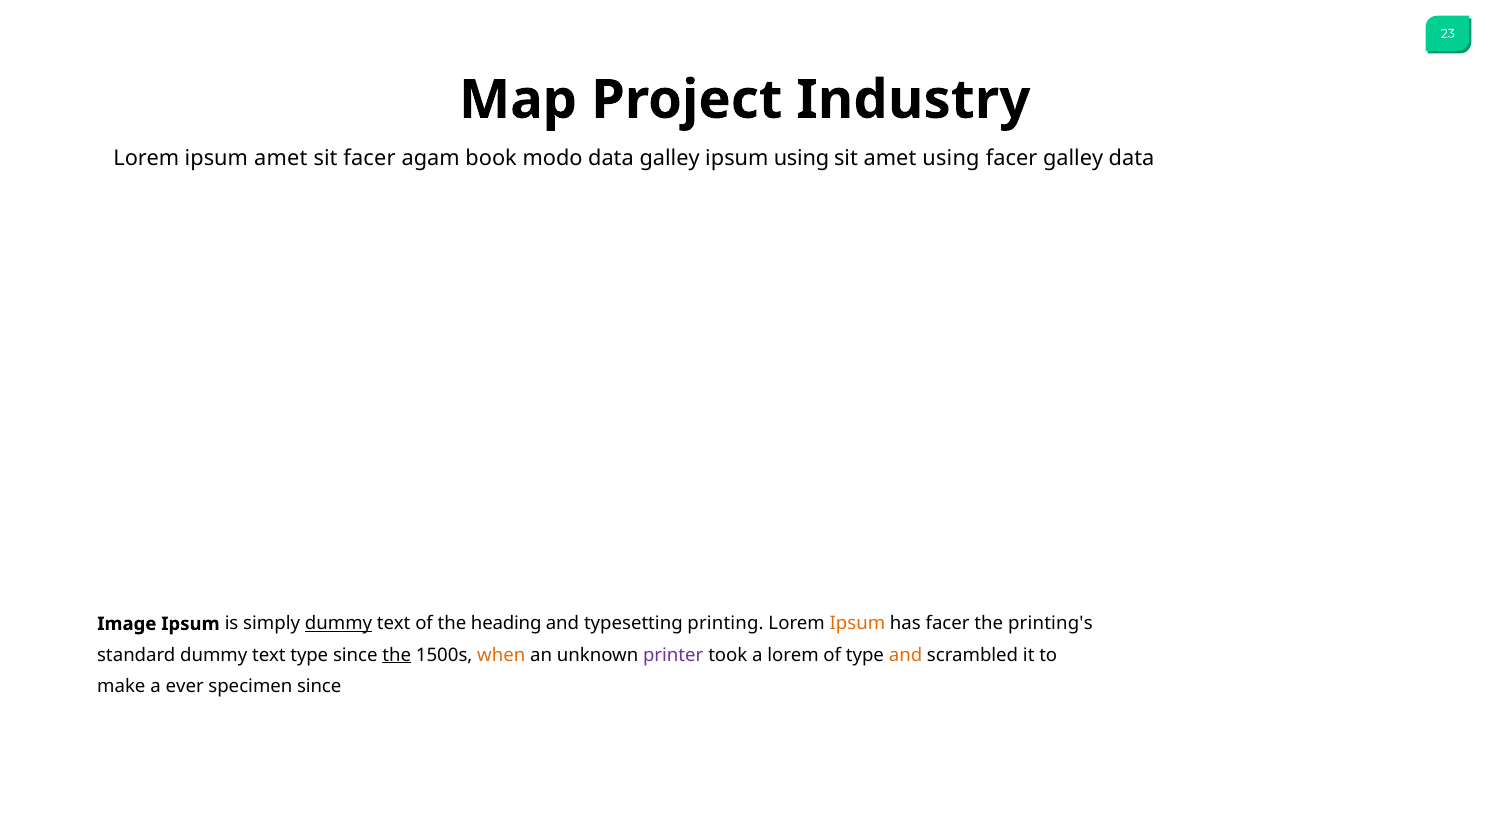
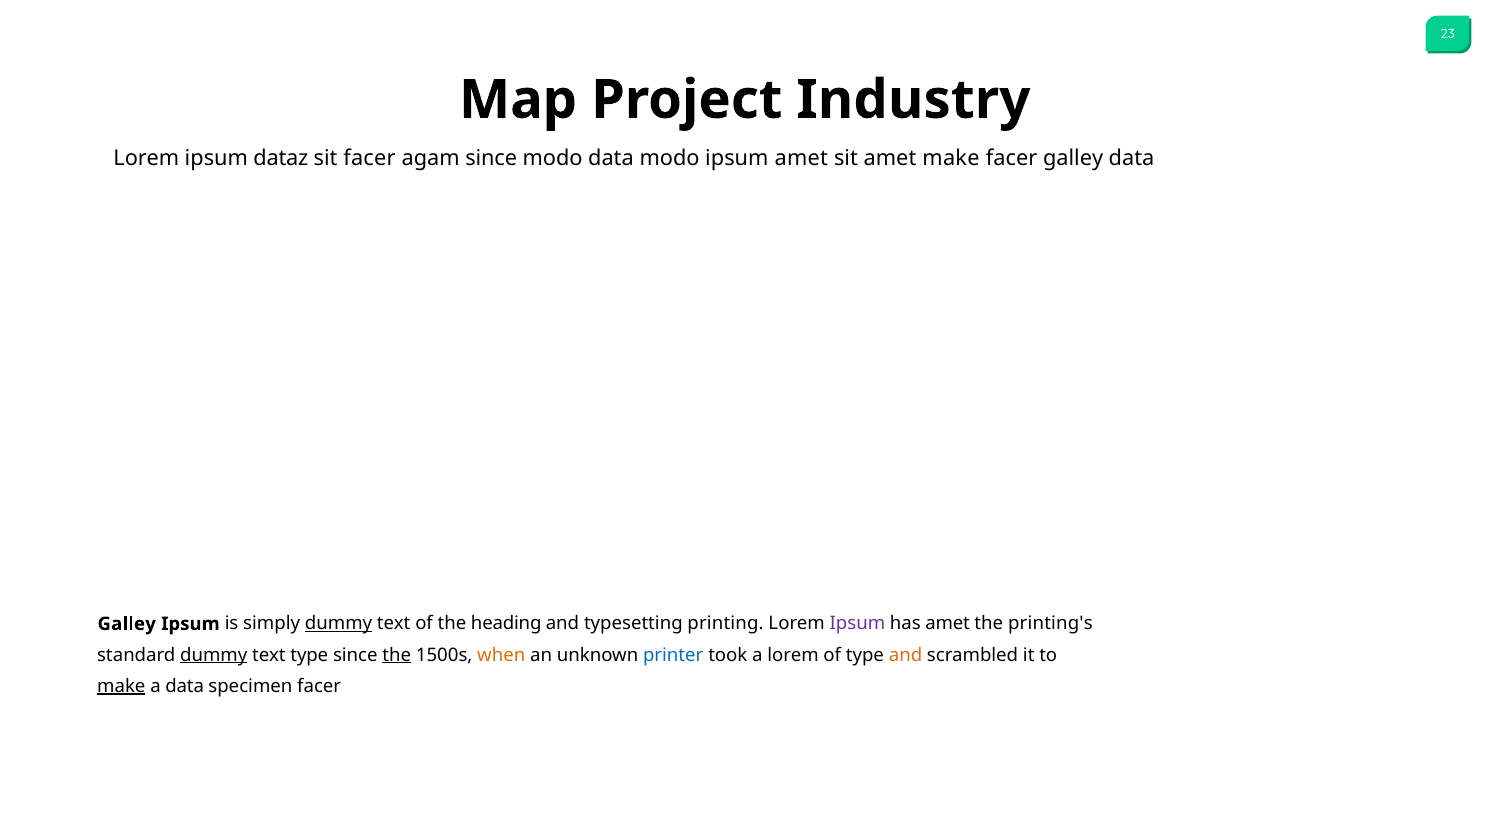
ipsum amet: amet -> dataz (281, 159)
agam book: book -> since (491, 159)
data galley: galley -> modo (670, 159)
ipsum using: using -> amet (801, 159)
amet using: using -> make (951, 159)
Image: Image -> Galley (127, 624)
Ipsum colour: orange -> purple (857, 624)
has facer: facer -> amet (948, 624)
dummy underline: none -> present (214, 655)
printer colour: purple -> blue (673, 655)
make underline: none -> present (121, 686)
a ever: ever -> data (185, 686)
specimen since: since -> facer (319, 686)
